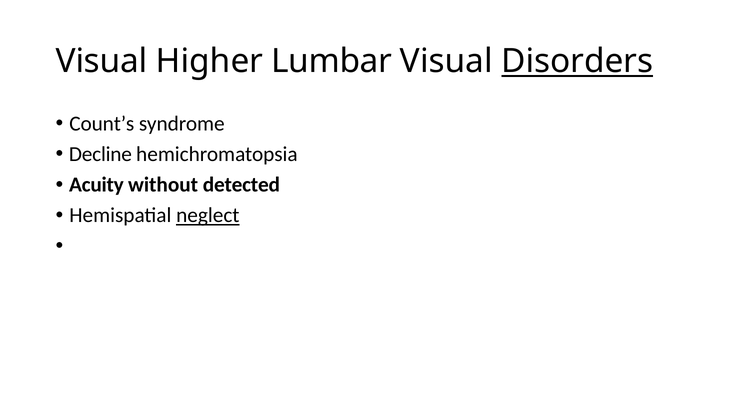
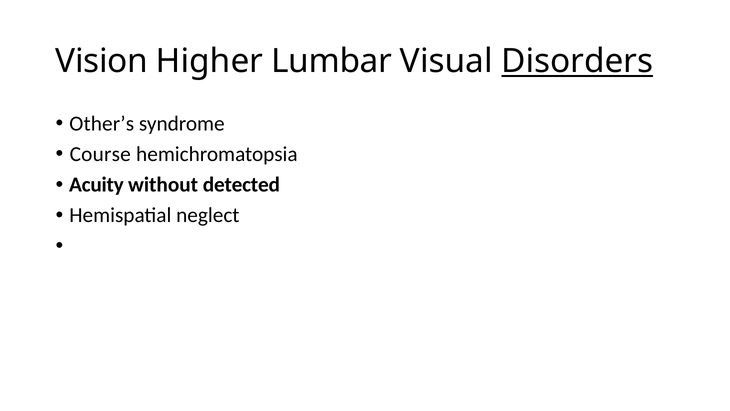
Visual: Visual -> Vision (102, 61)
Count’s: Count’s -> Other’s (102, 123)
Decline: Decline -> Course (100, 154)
neglect underline: present -> none (208, 215)
